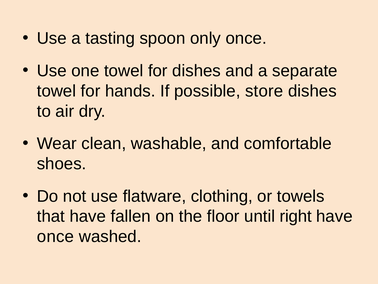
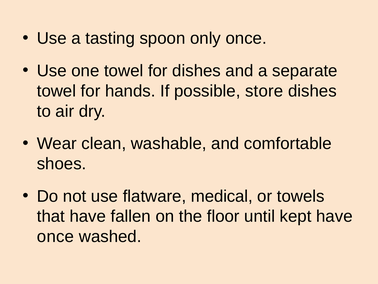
clothing: clothing -> medical (222, 196)
right: right -> kept (296, 216)
